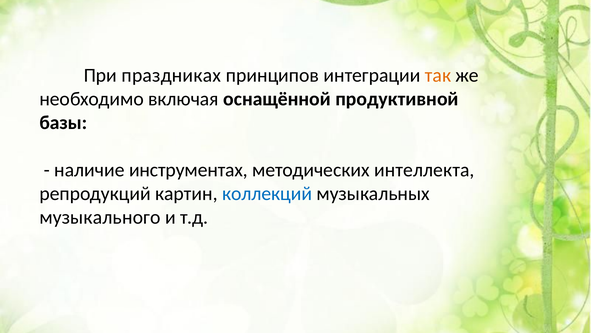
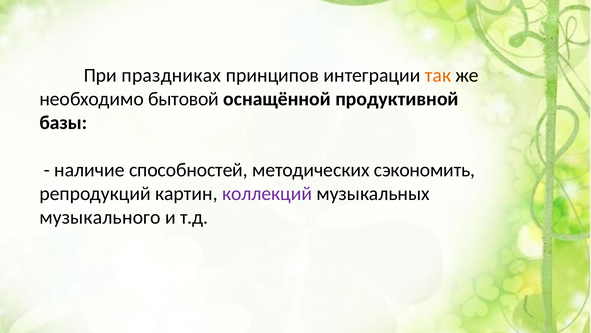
включая: включая -> бытовой (184, 99)
инструментах: инструментах -> способностей (188, 170)
интеллекта: интеллекта -> сэкономить (424, 170)
коллекций colour: blue -> purple (267, 193)
